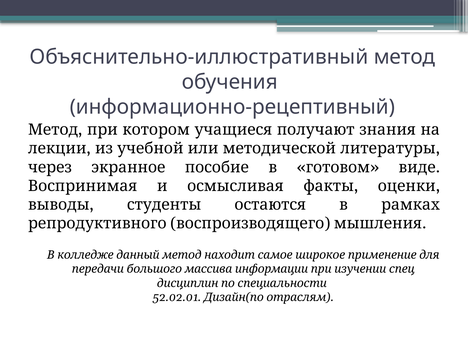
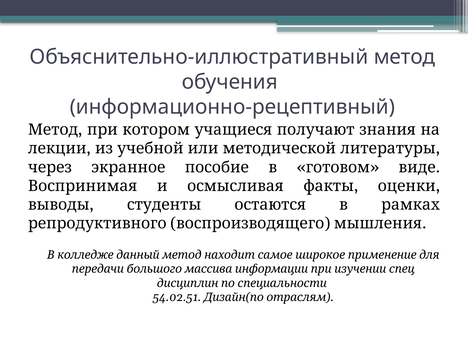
52.02.01: 52.02.01 -> 54.02.51 (177, 297)
